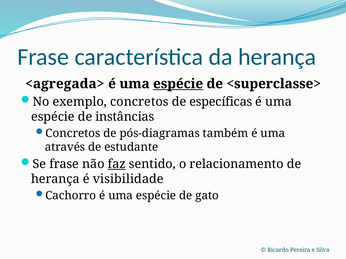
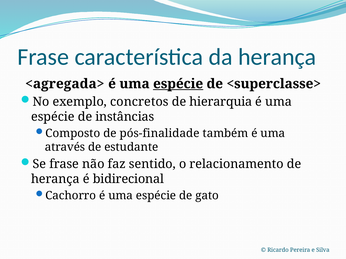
específicas: específicas -> hierarquia (221, 102)
Concretos: Concretos -> Composto (73, 134)
pós-diagramas: pós-diagramas -> pós-finalidade (160, 134)
faz underline: present -> none (117, 164)
visibilidade: visibilidade -> bidirecional (128, 179)
